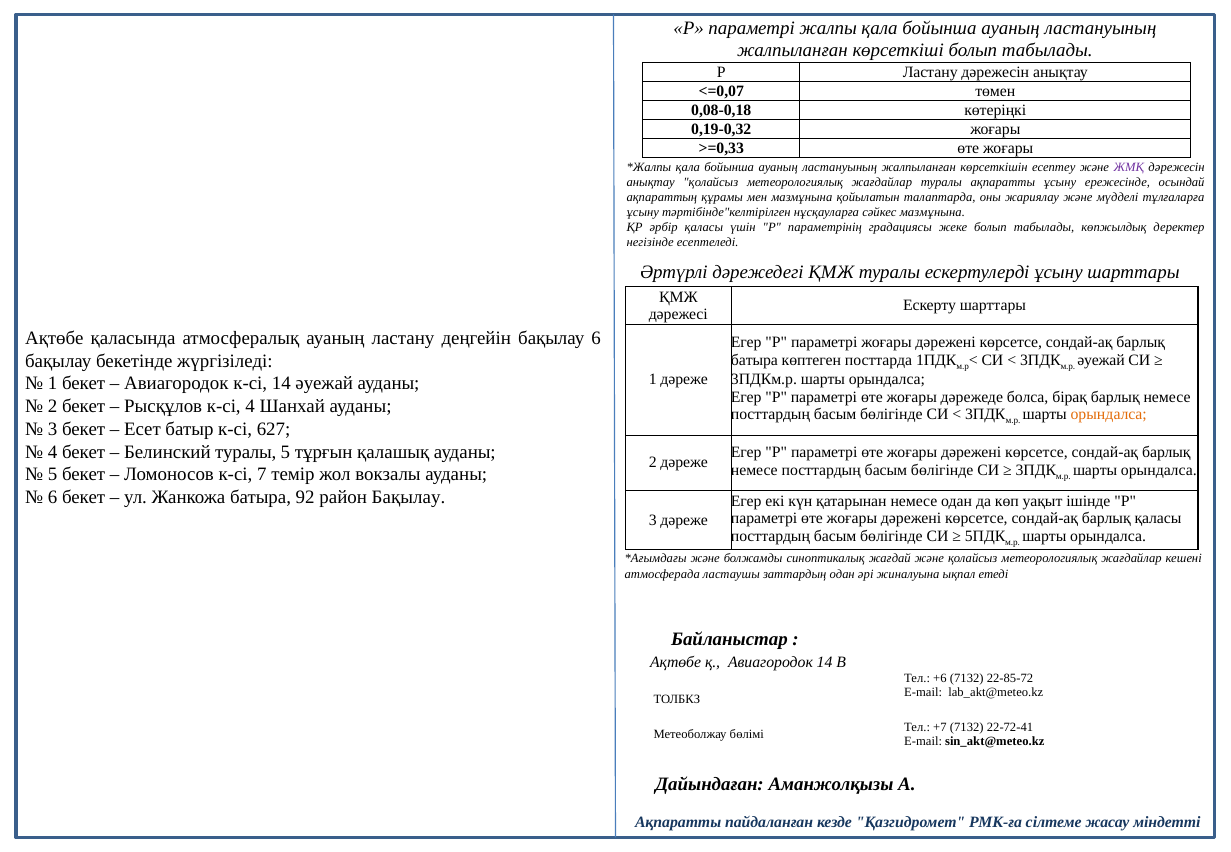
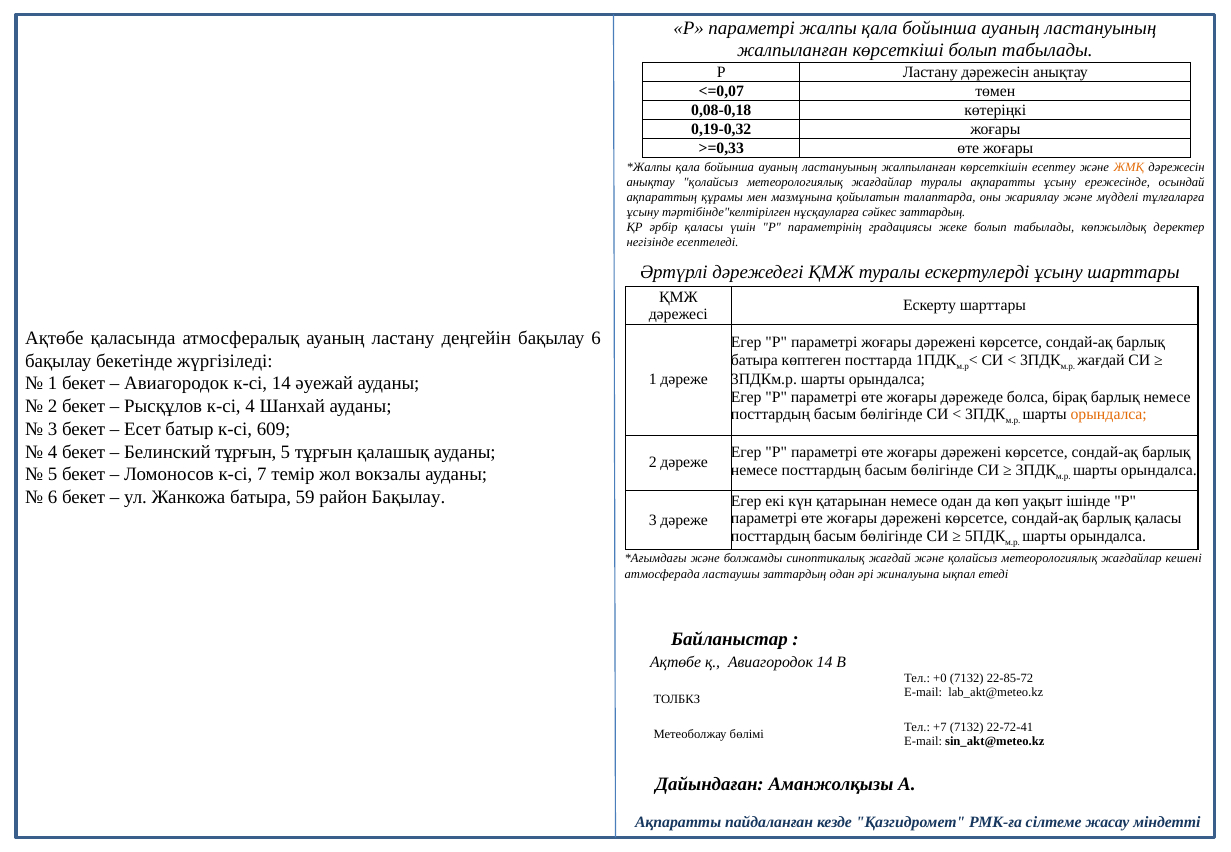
ЖМҚ colour: purple -> orange (1129, 167)
сәйкес мазмұнына: мазмұнына -> заттардың (933, 212)
әуежай: әуежай -> жағдай (1101, 360)
627: 627 -> 609 (274, 429)
Белинский туралы: туралы -> тұрғын (246, 452)
92: 92 -> 59 (305, 497)
+6: +6 -> +0 (940, 678)
